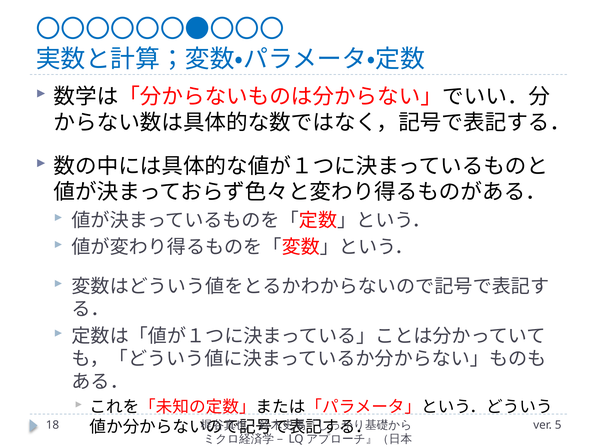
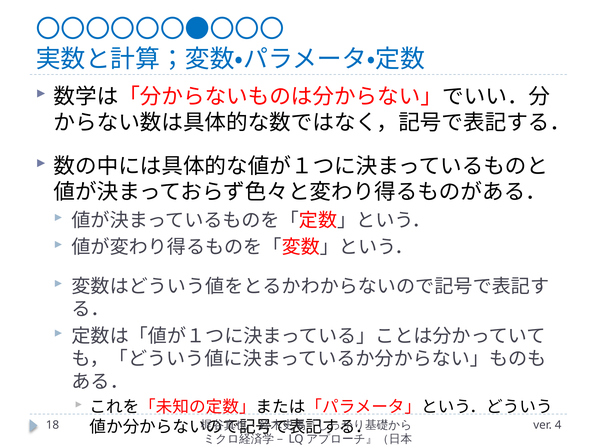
5: 5 -> 4 (558, 426)
